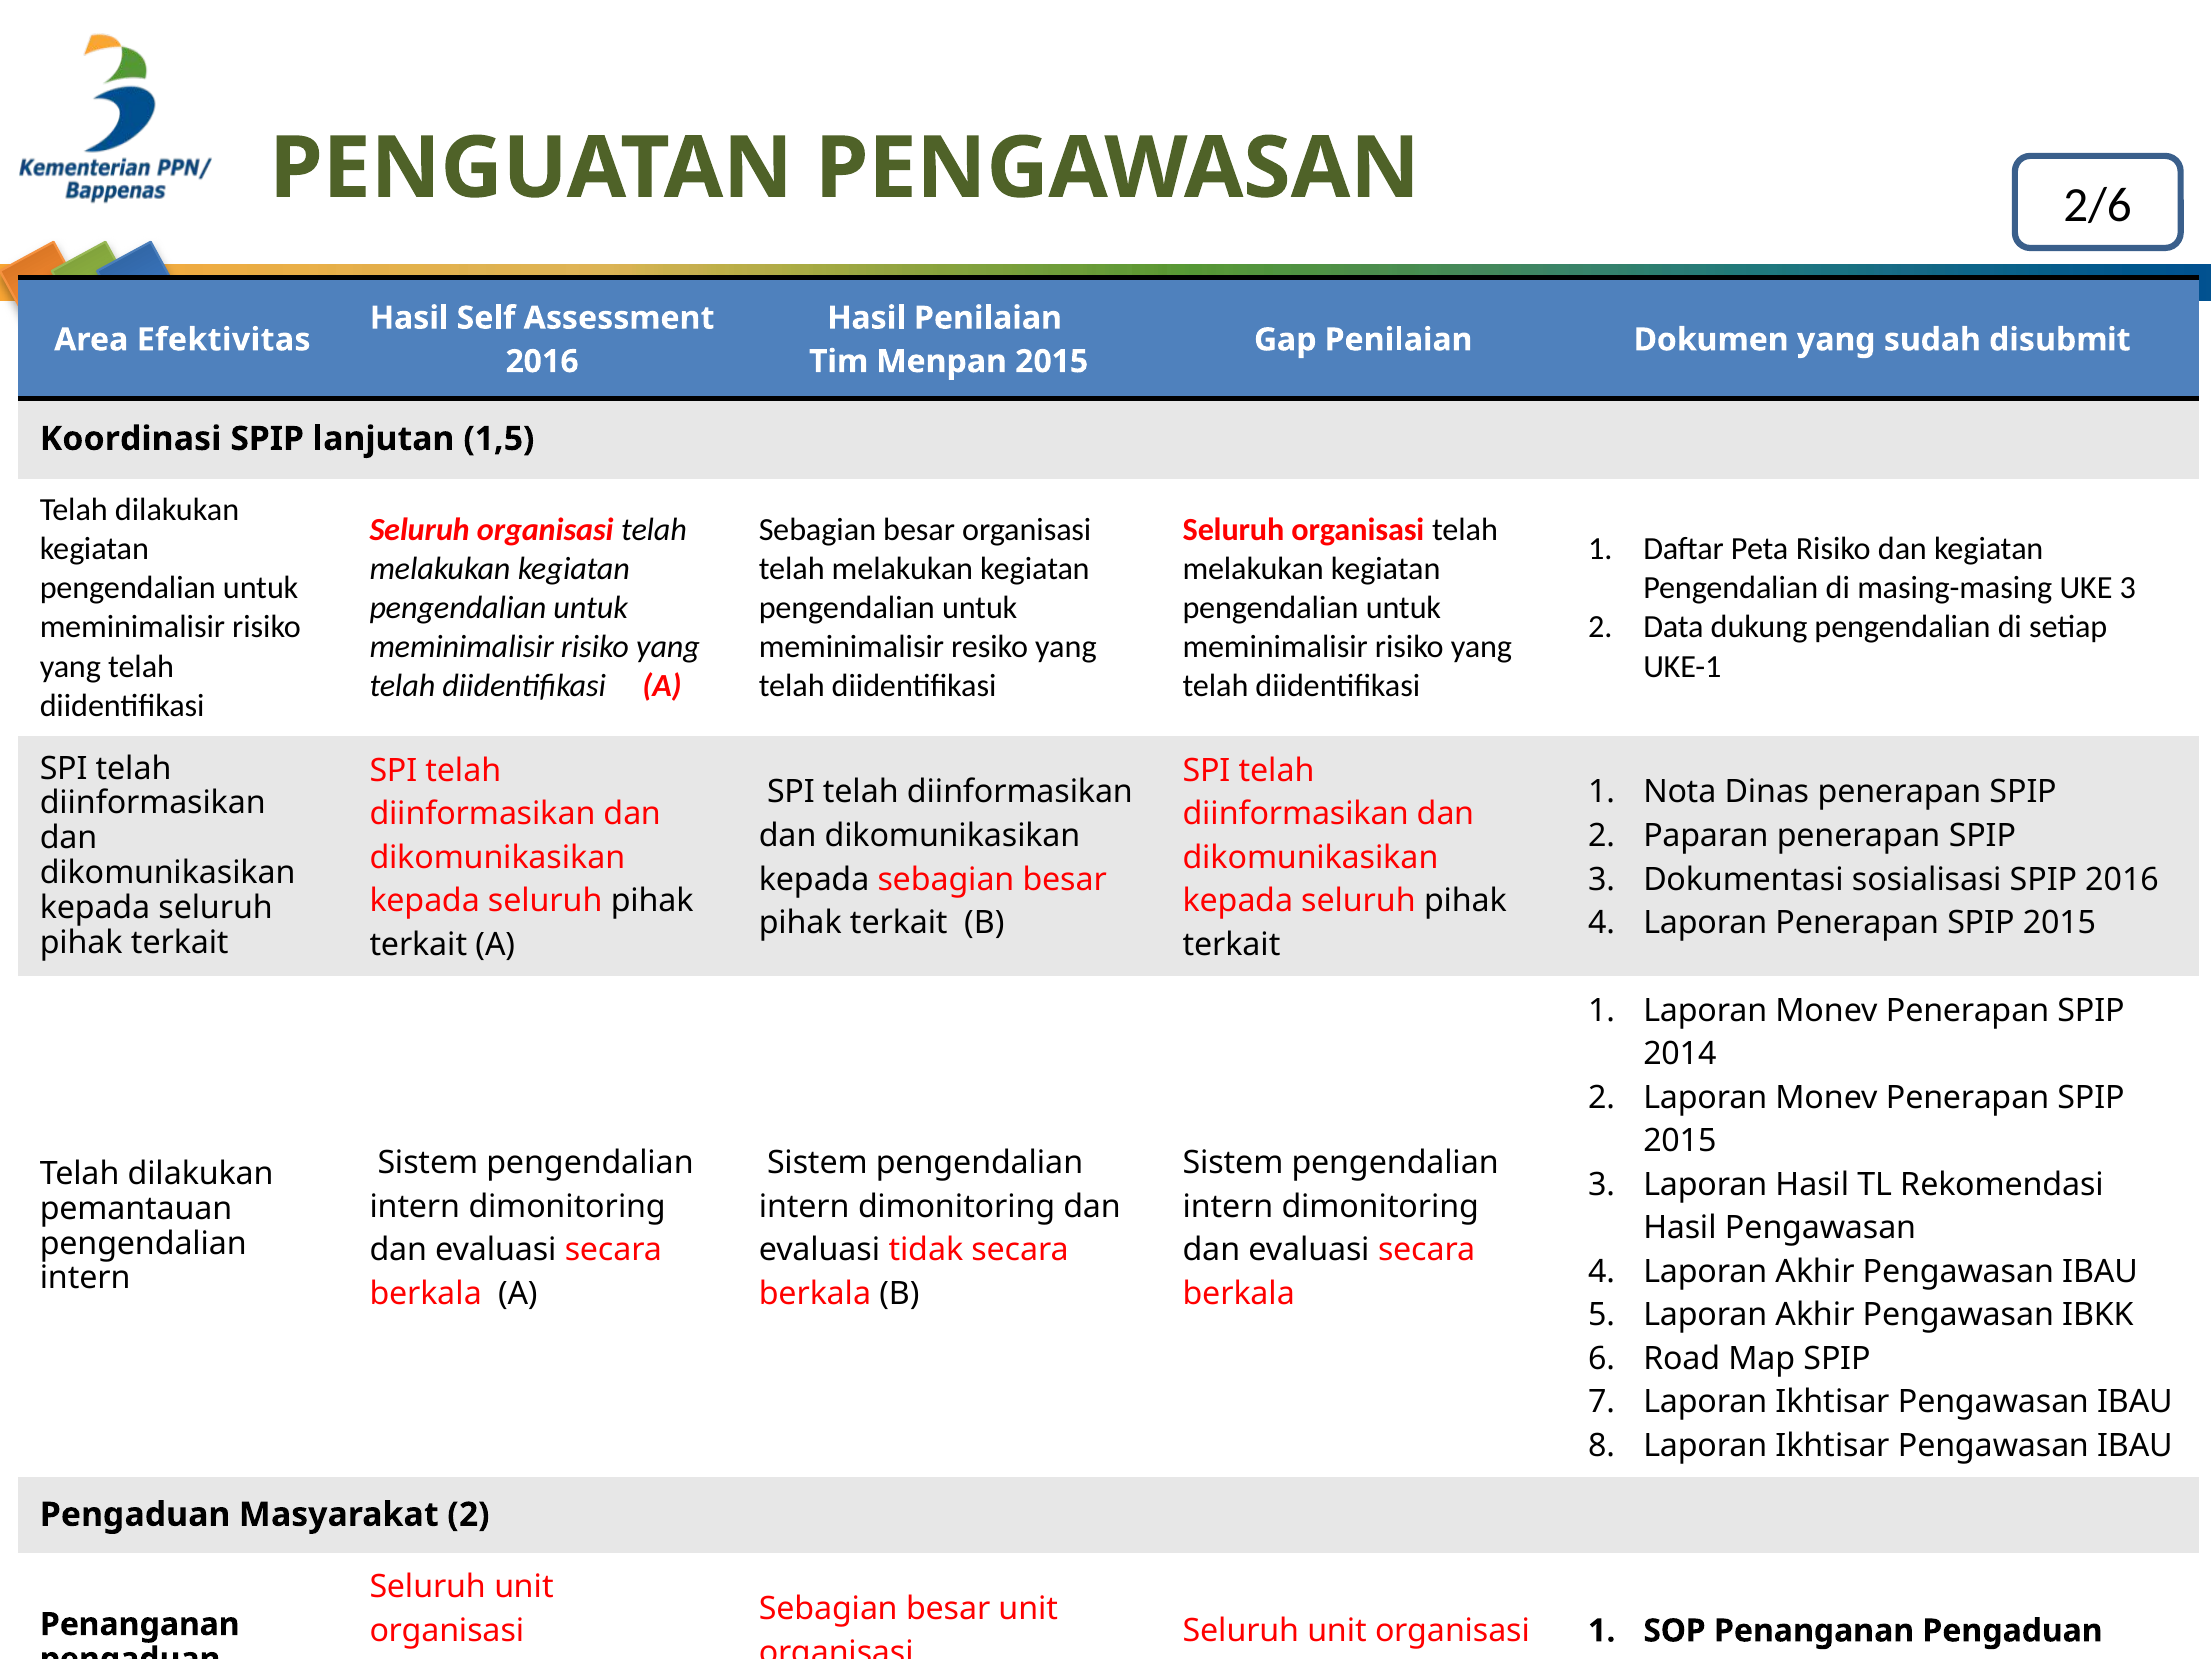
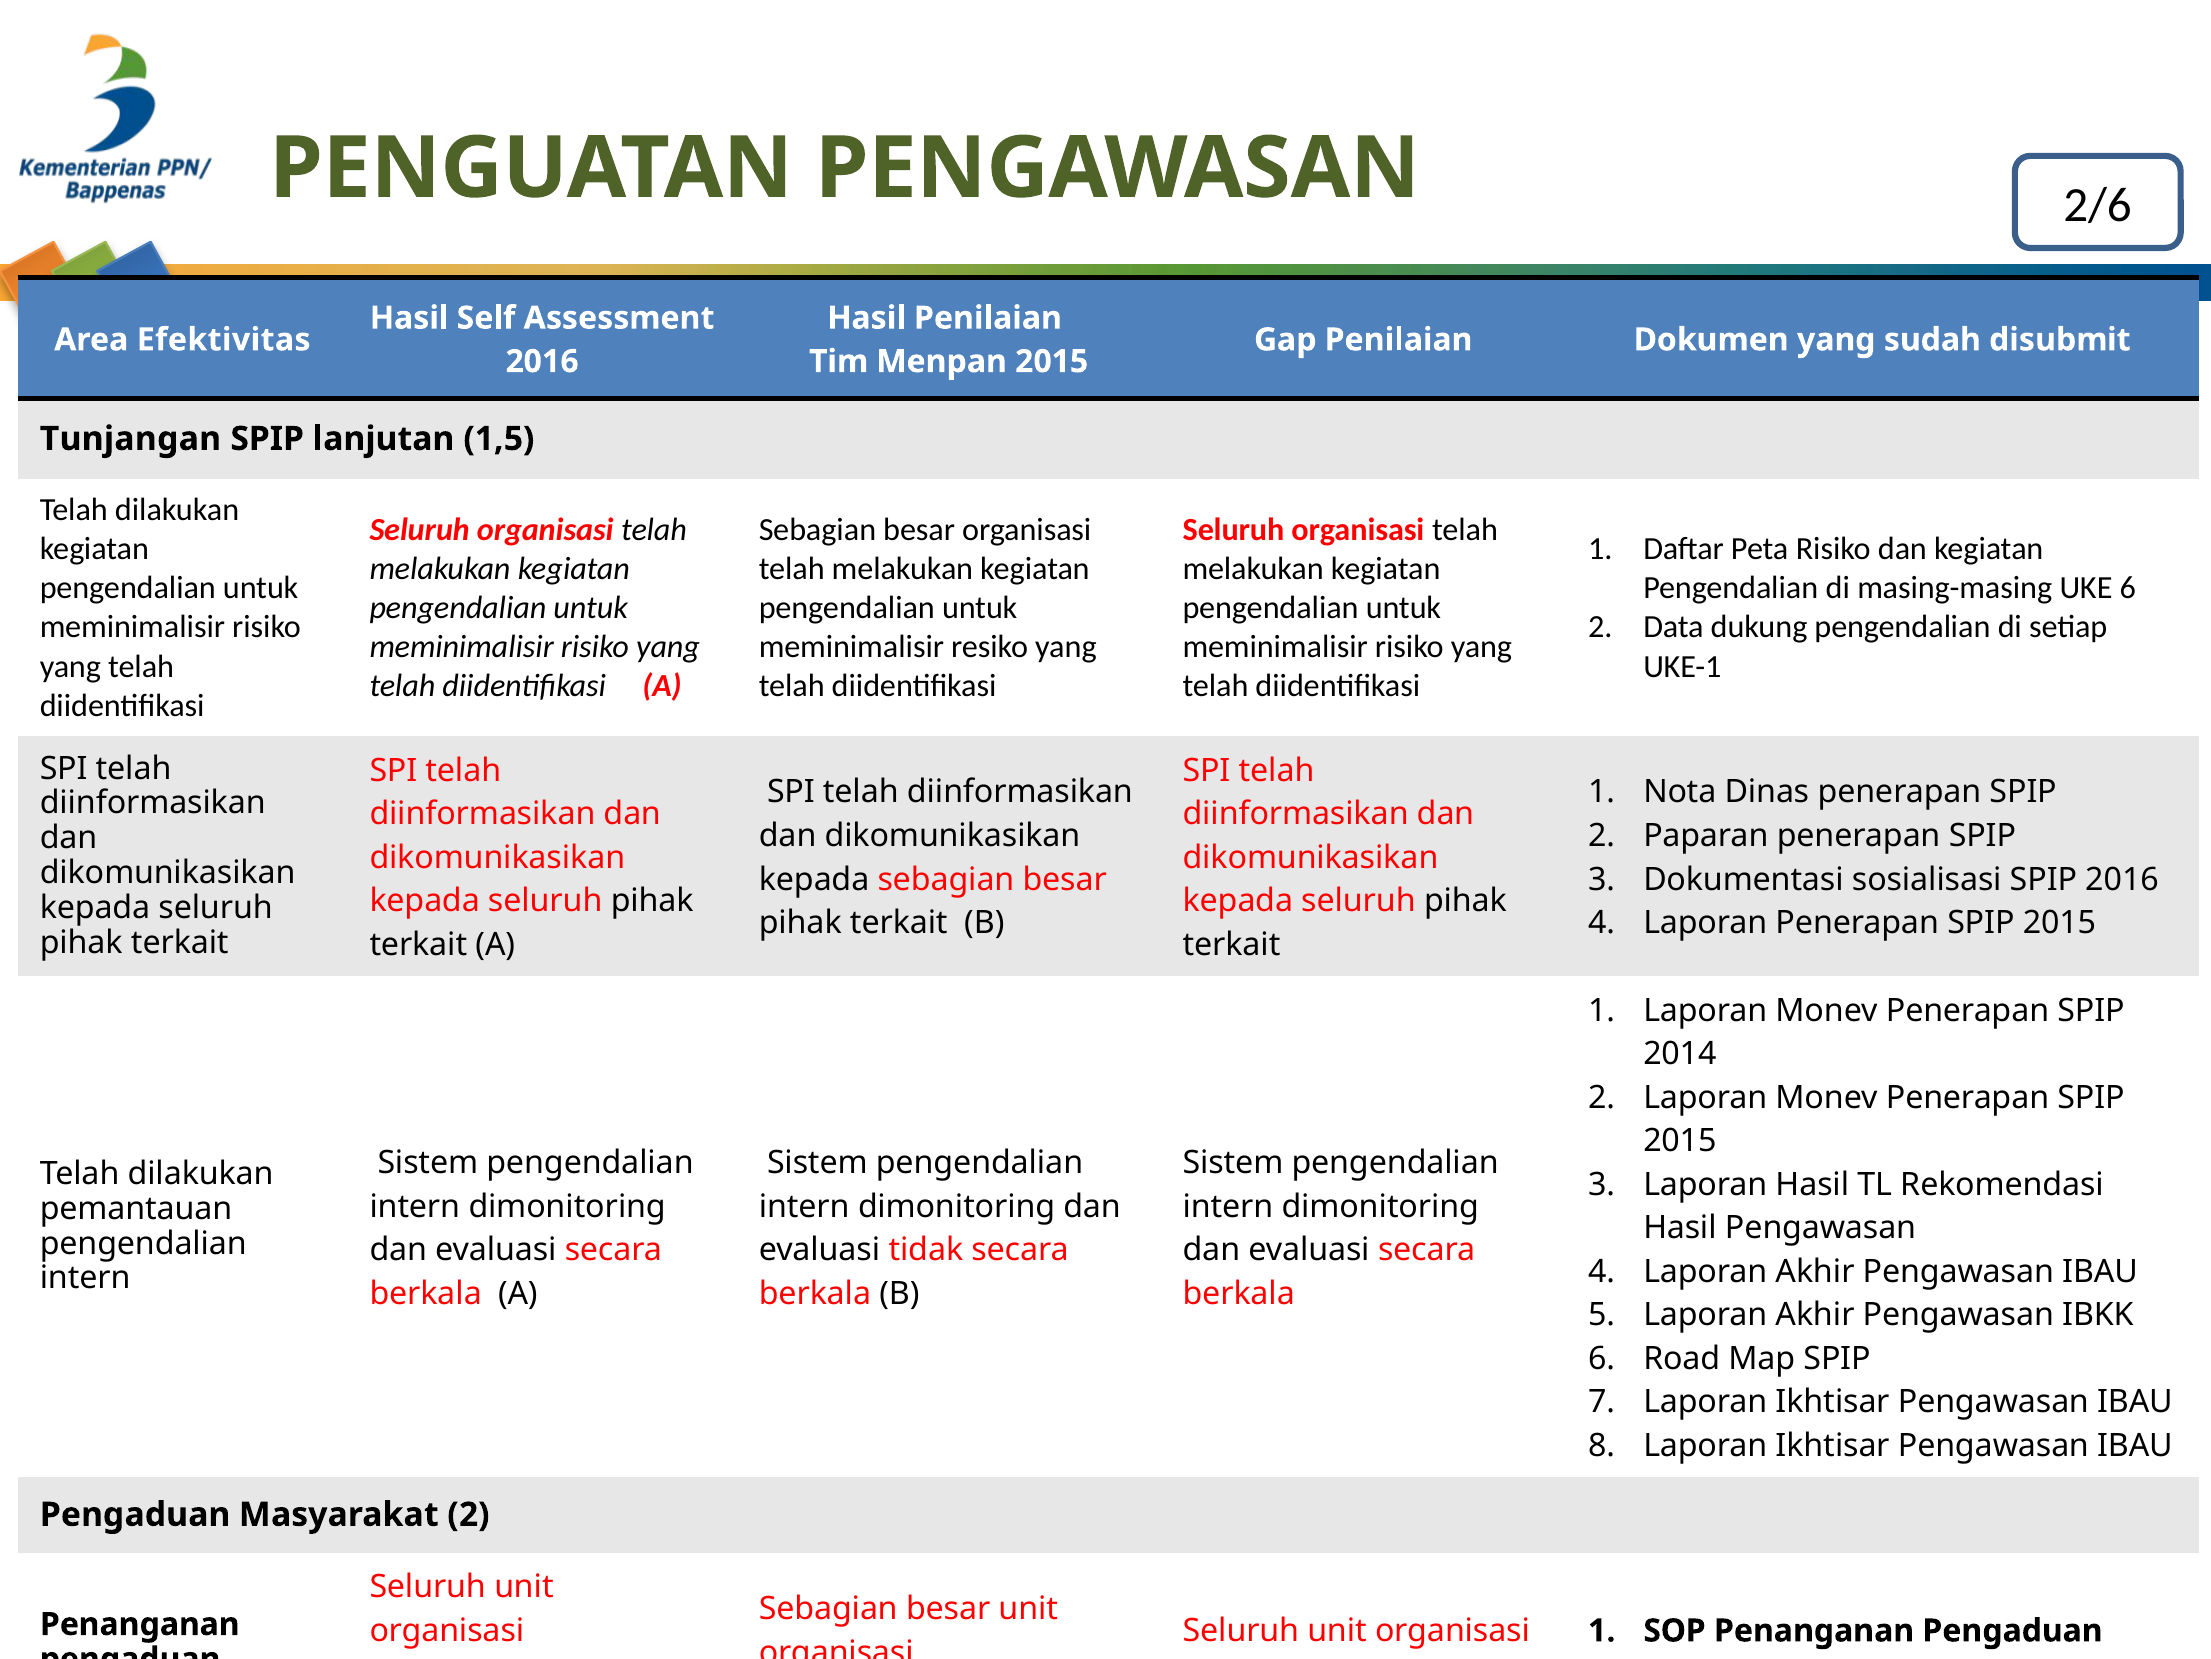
Koordinasi: Koordinasi -> Tunjangan (130, 439)
UKE 3: 3 -> 6 (2128, 588)
